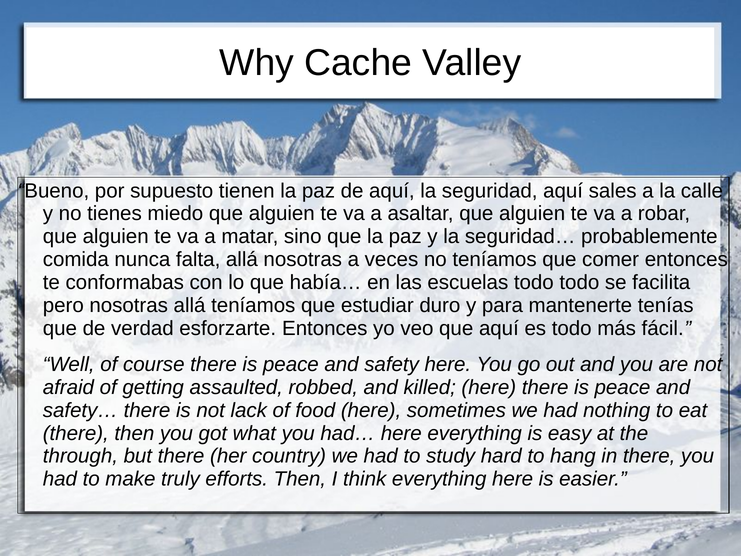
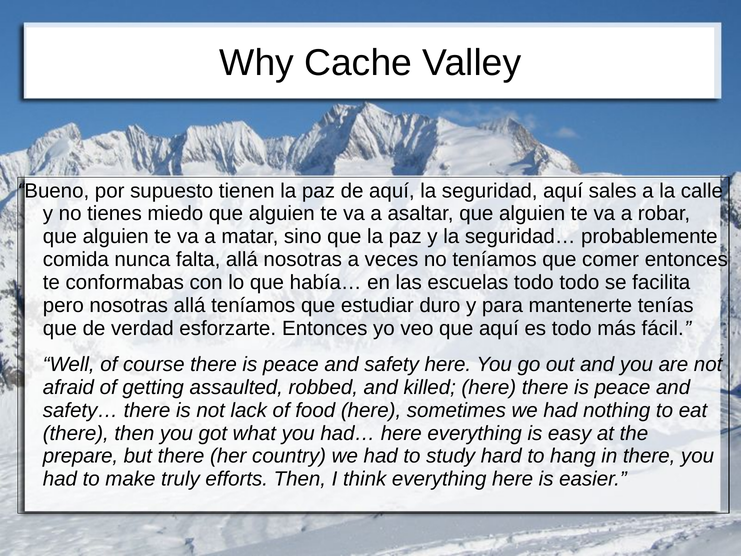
through: through -> prepare (80, 456)
